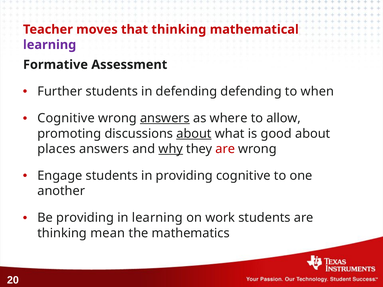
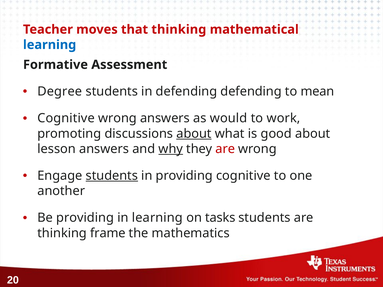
learning colour: purple -> blue (50, 45)
Further: Further -> Degree (60, 92)
when: when -> mean (317, 92)
answers underline: present -> none (165, 118)
where: where -> would (229, 118)
allow: allow -> work (283, 118)
places: places -> lesson (57, 149)
students underline: none -> present (112, 176)
work: work -> tasks (220, 218)
mean: mean -> frame (108, 233)
